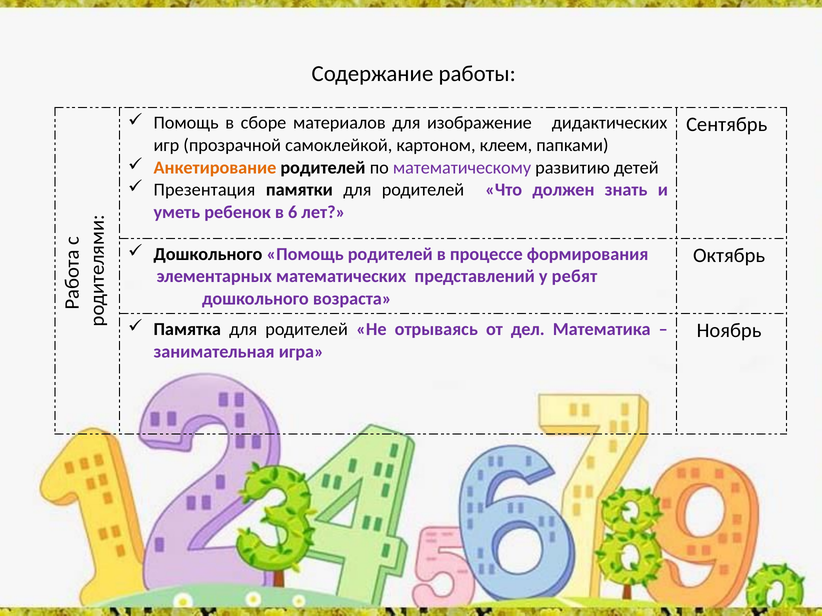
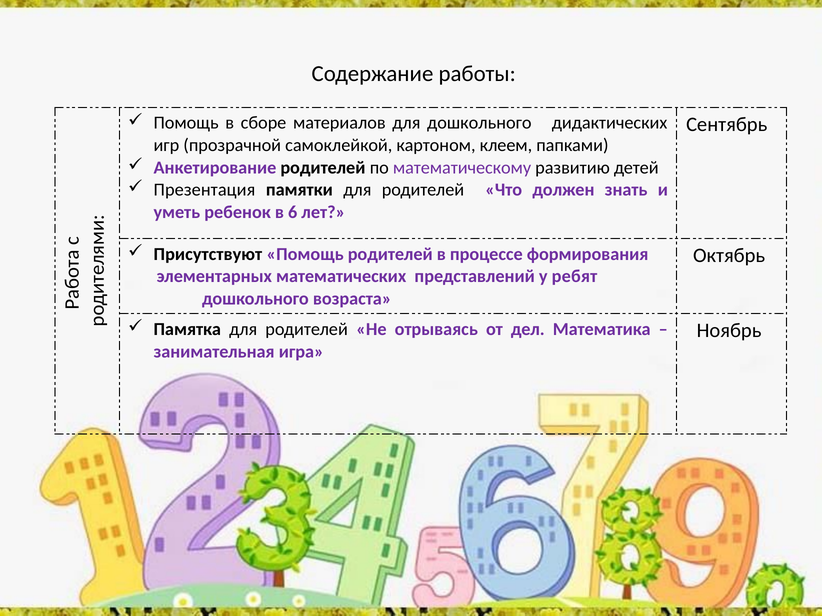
для изображение: изображение -> дошкольного (479, 123)
Анкетирование colour: orange -> purple (215, 168)
Дошкольного: Дошкольного -> Присутствуют (208, 254)
